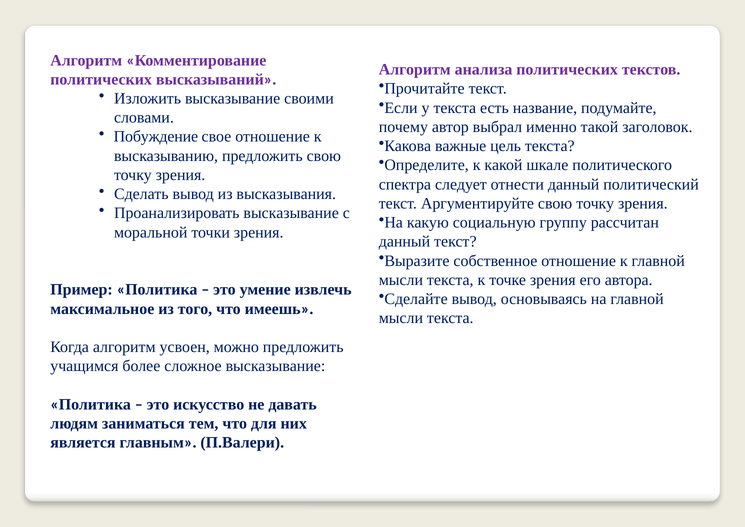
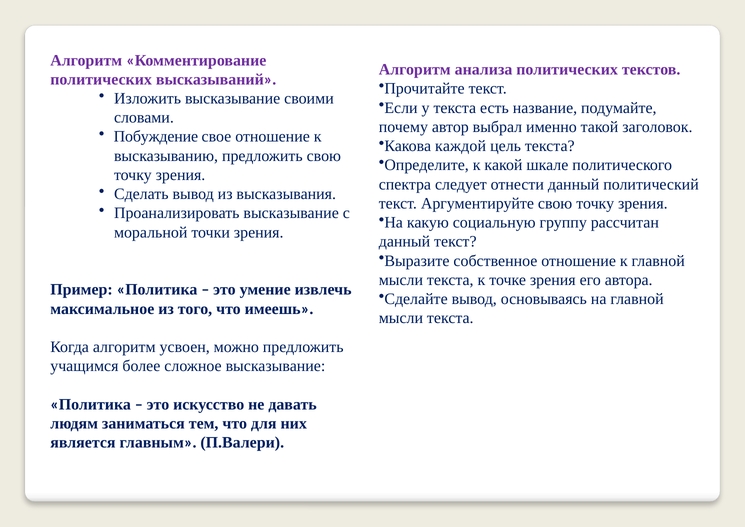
важные: важные -> каждой (461, 146)
